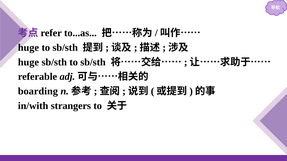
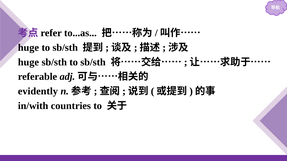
boarding: boarding -> evidently (38, 91)
strangers: strangers -> countries (71, 106)
